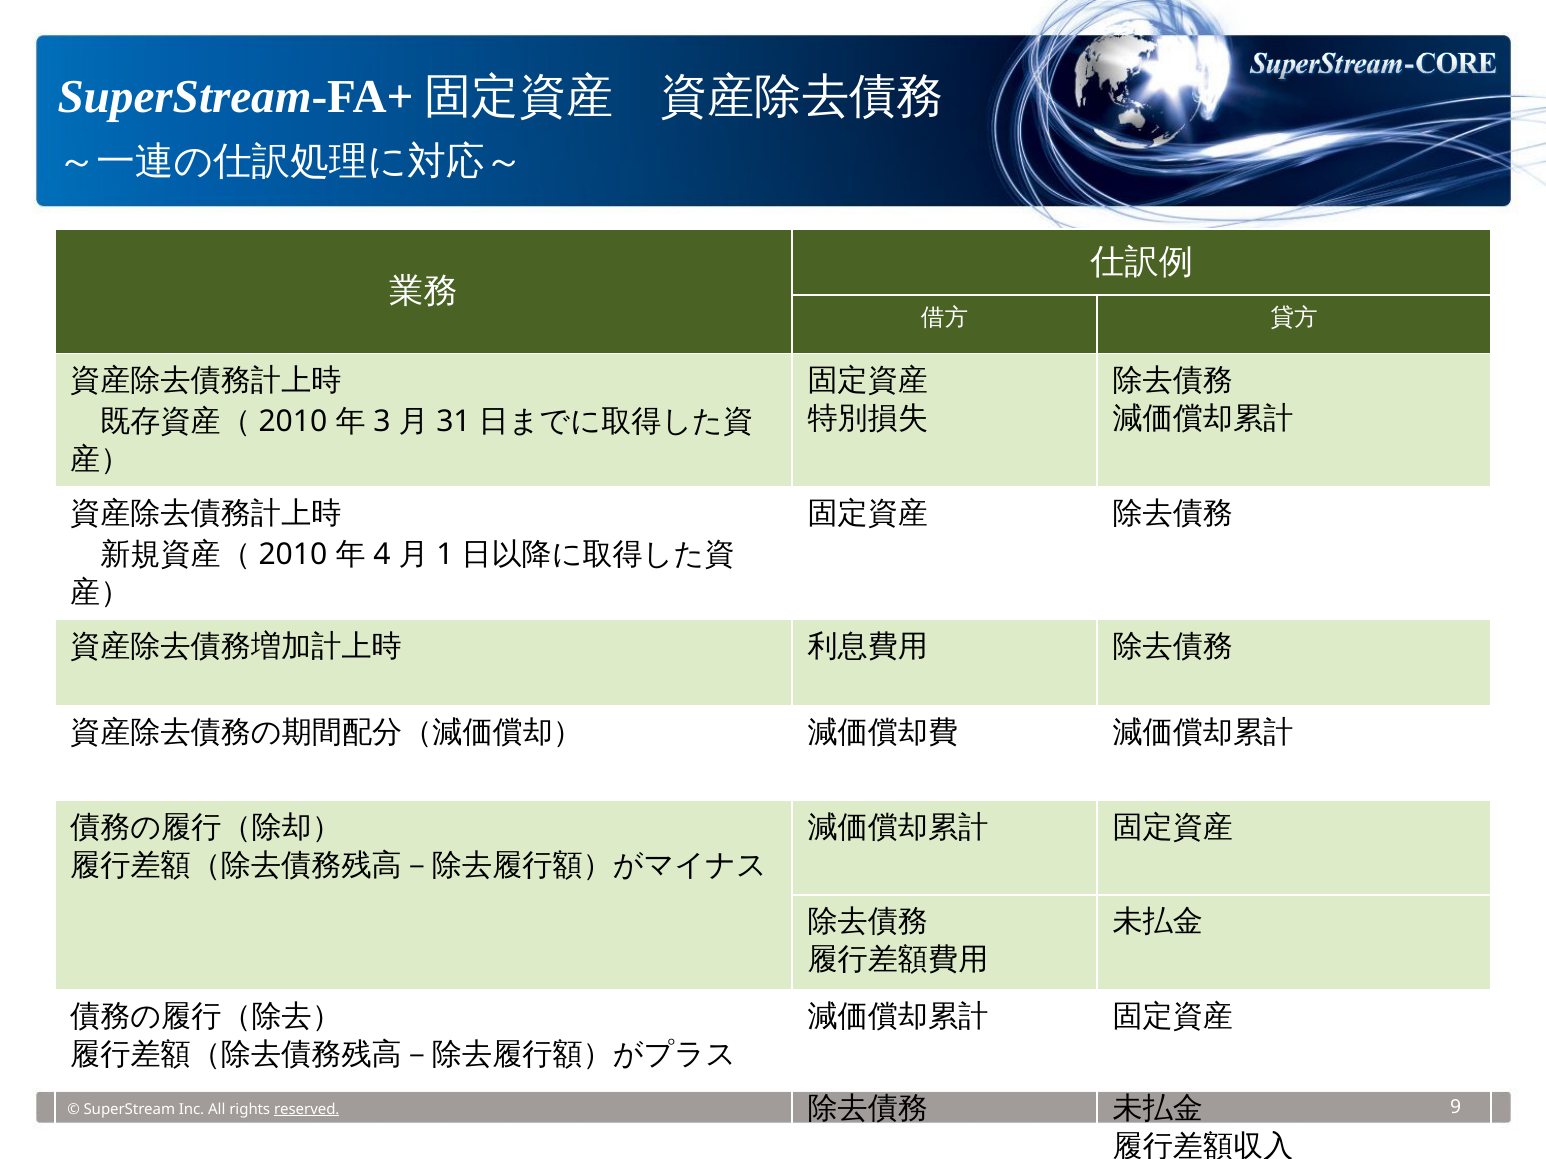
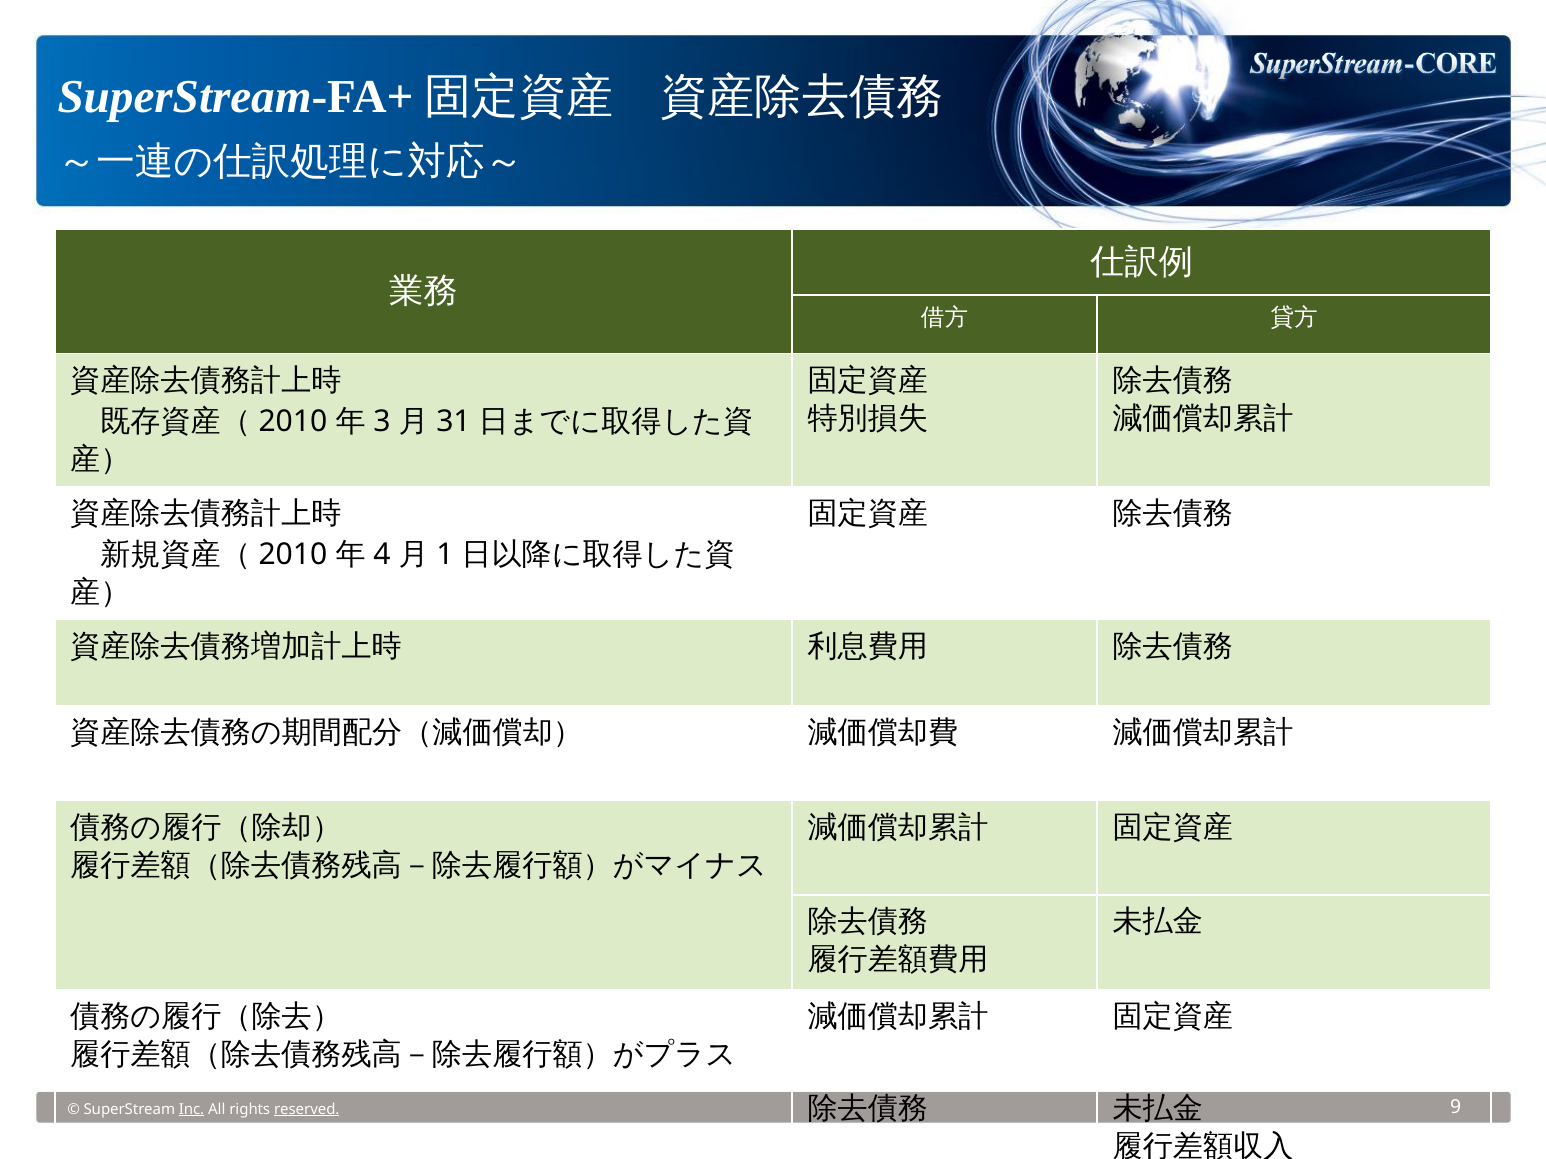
Inc underline: none -> present (192, 1110)
